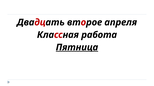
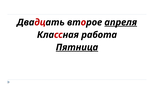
апреля underline: none -> present (121, 22)
